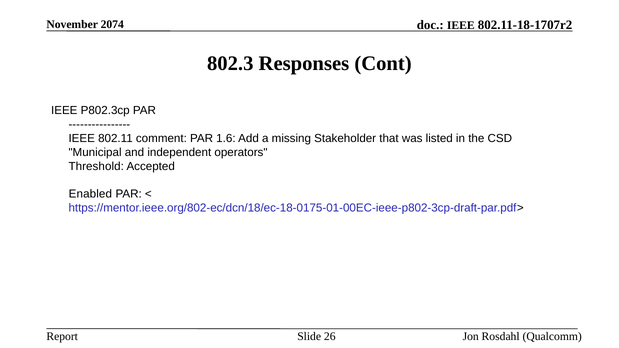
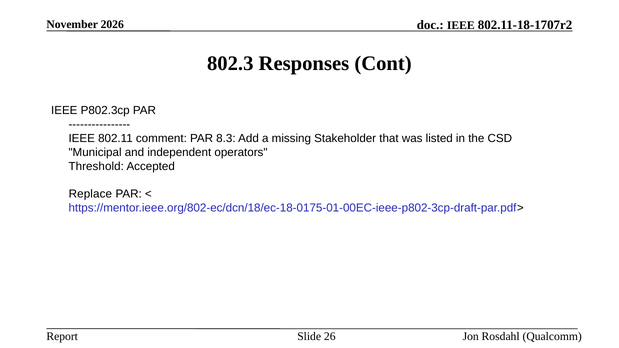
2074: 2074 -> 2026 (112, 25)
1.6: 1.6 -> 8.3 (226, 139)
Enabled: Enabled -> Replace (90, 194)
